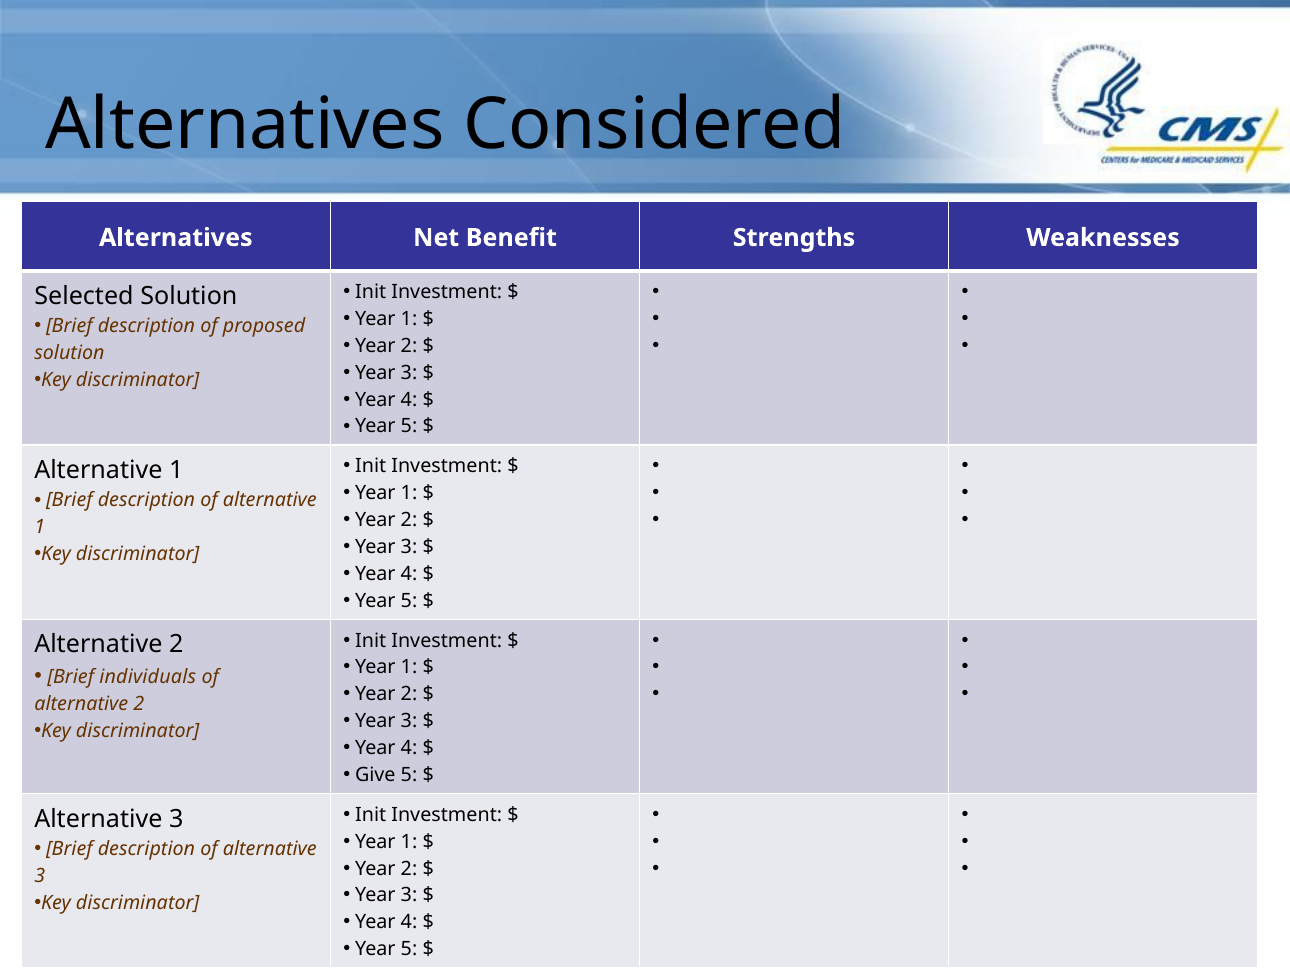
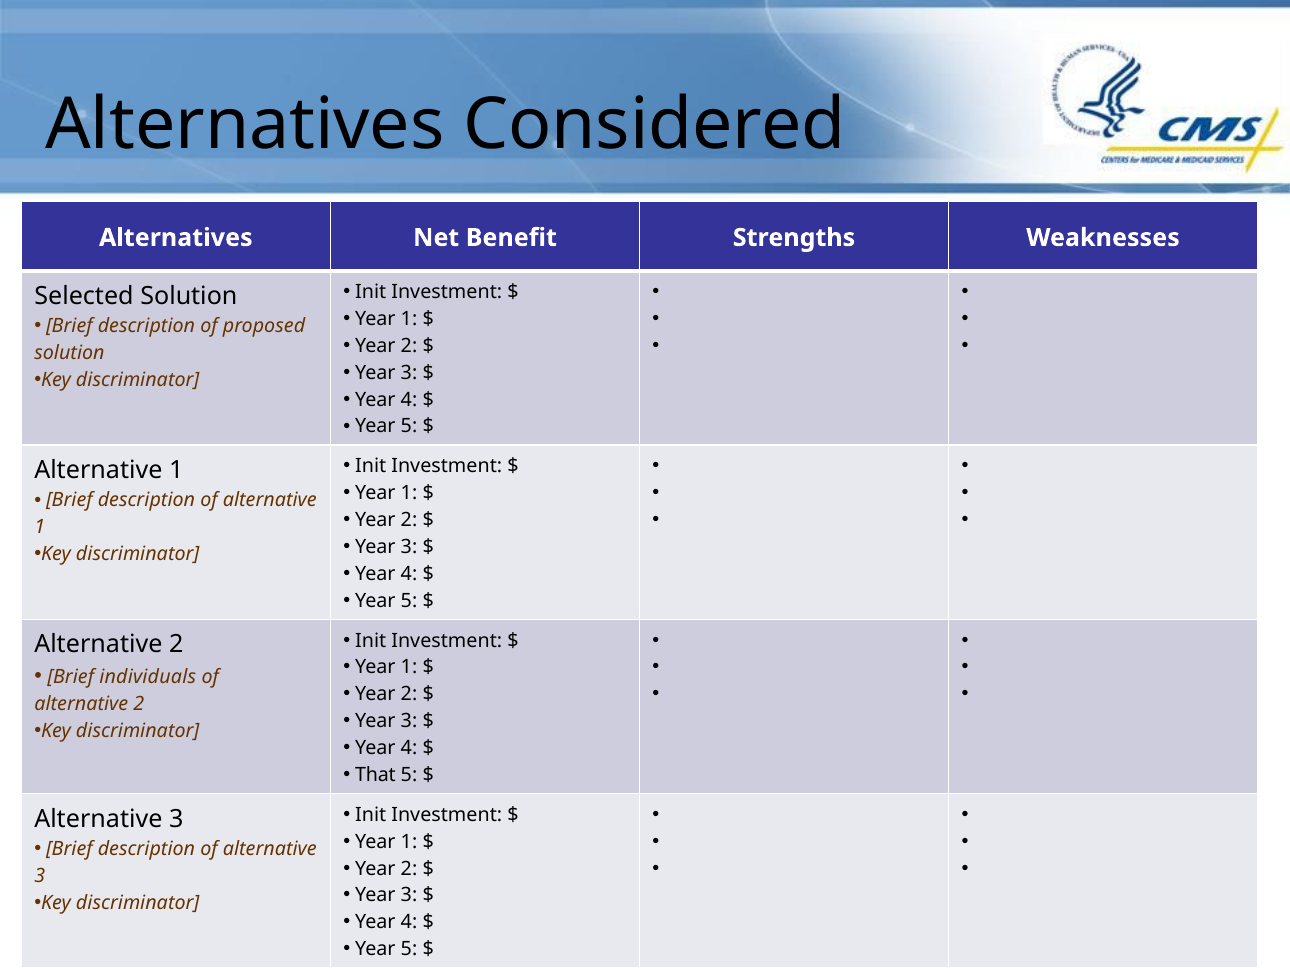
Give: Give -> That (375, 775)
